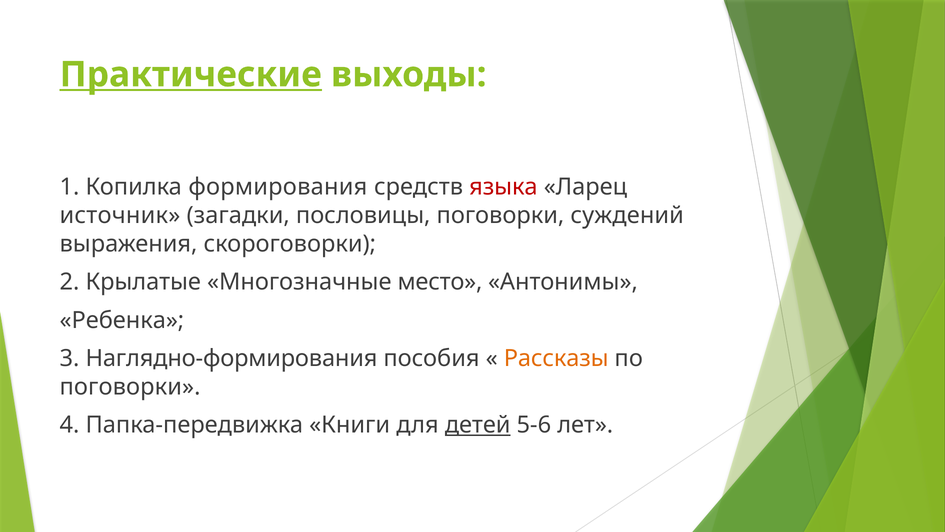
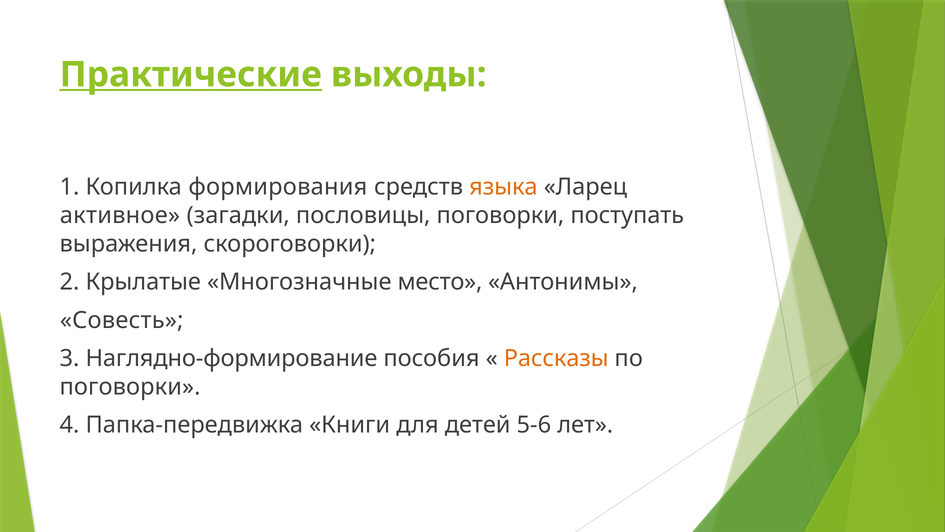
языка colour: red -> orange (503, 187)
источник: источник -> активное (120, 215)
суждений: суждений -> поступать (627, 215)
Ребенка: Ребенка -> Совесть (122, 320)
Наглядно-формирования: Наглядно-формирования -> Наглядно-формирование (231, 358)
детей underline: present -> none (478, 425)
